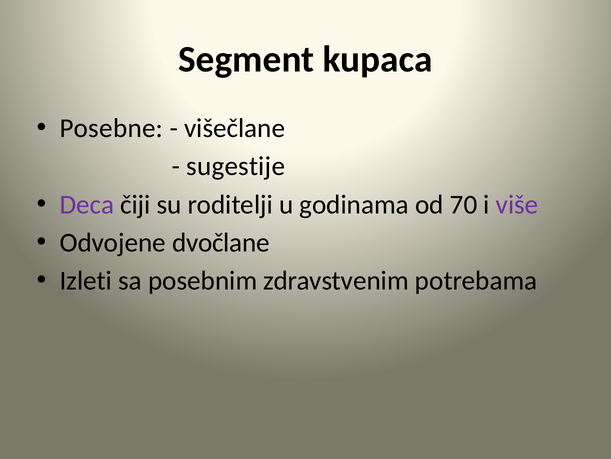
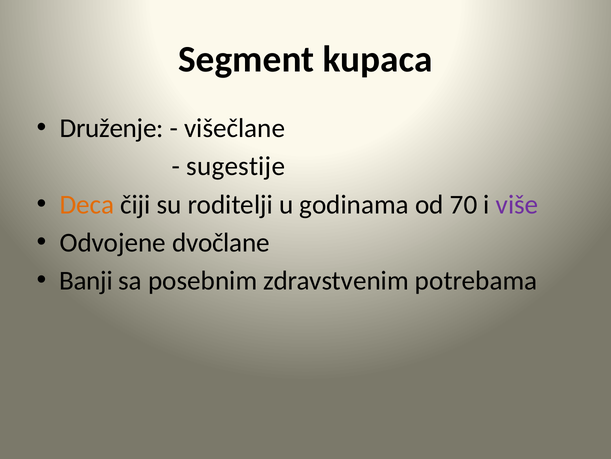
Posebne: Posebne -> Druženje (112, 128)
Deca colour: purple -> orange (87, 204)
Izleti: Izleti -> Banji (86, 280)
